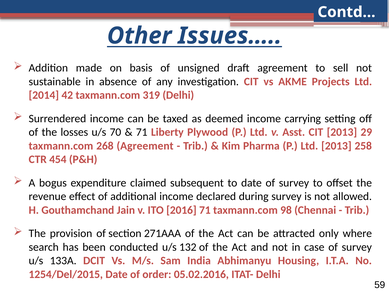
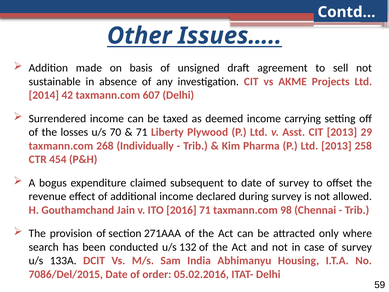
319: 319 -> 607 (151, 95)
268 Agreement: Agreement -> Individually (145, 146)
1254/Del/2015: 1254/Del/2015 -> 7086/Del/2015 (66, 274)
